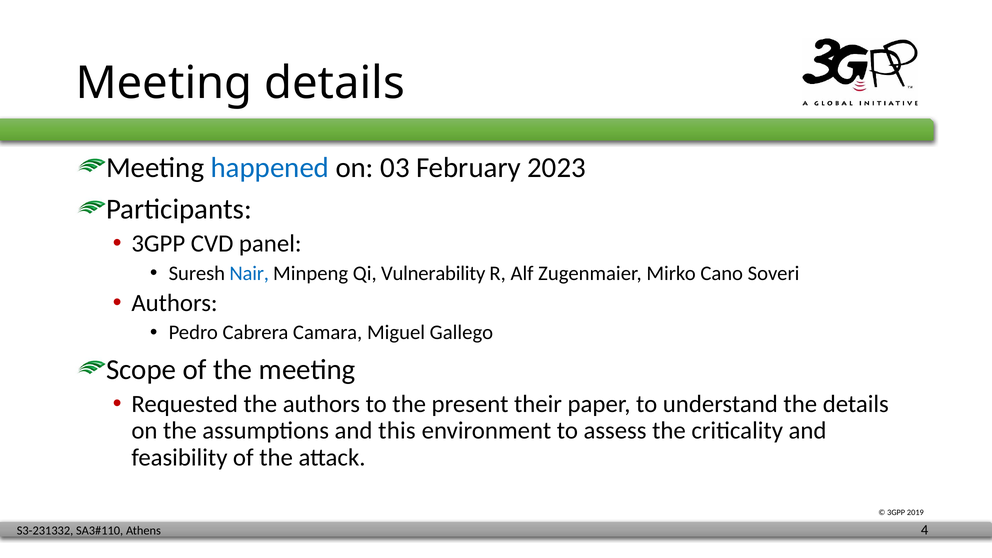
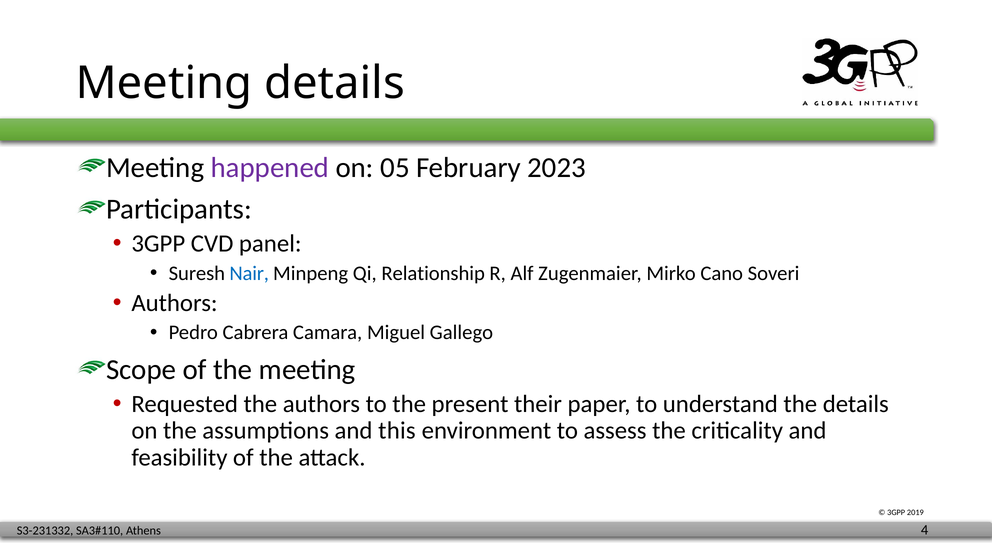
happened colour: blue -> purple (270, 168)
03: 03 -> 05 (395, 168)
Vulnerability: Vulnerability -> Relationship (433, 273)
